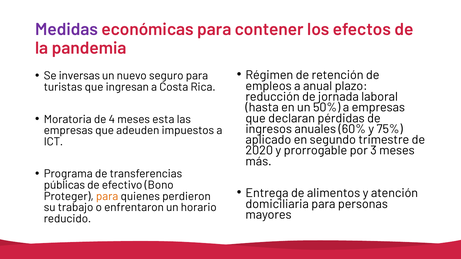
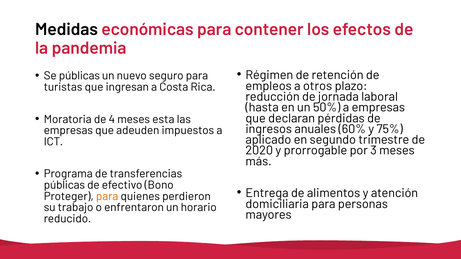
Medidas colour: purple -> black (67, 29)
Se inversas: inversas -> públicas (79, 76)
anual: anual -> otros (318, 86)
